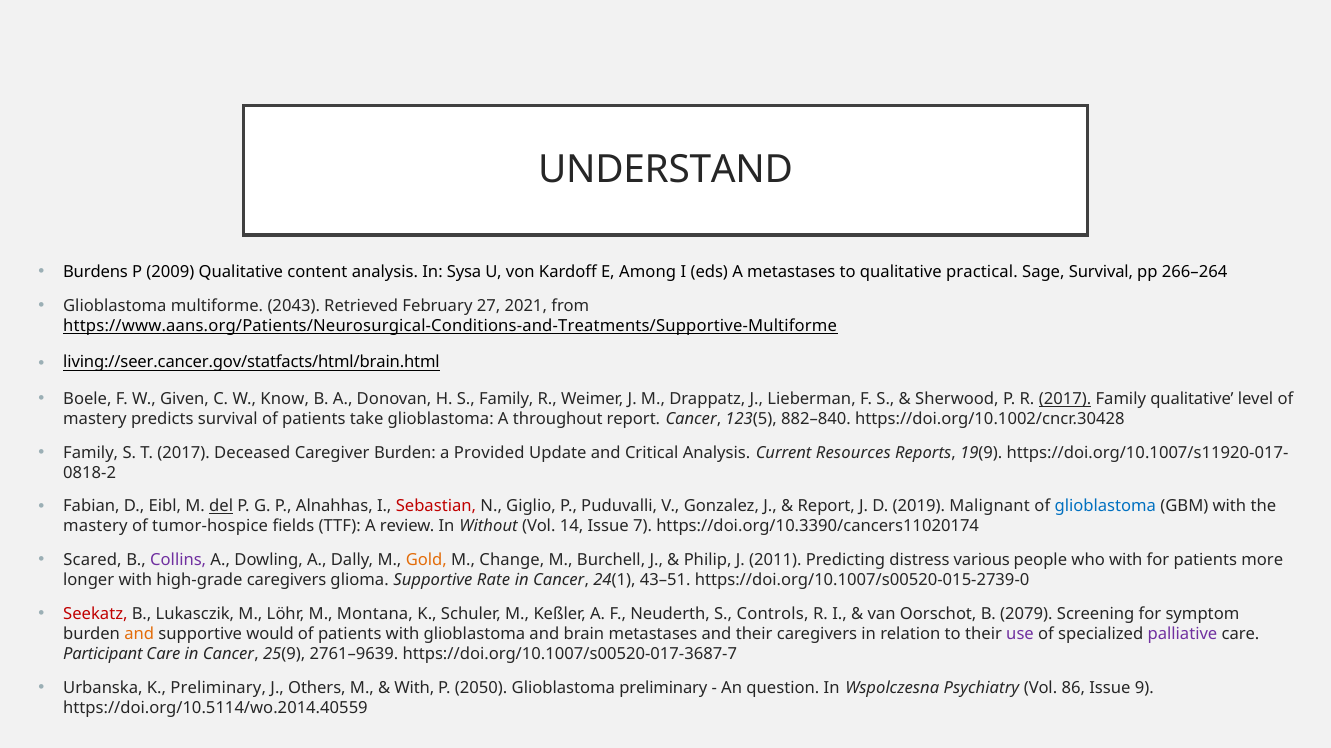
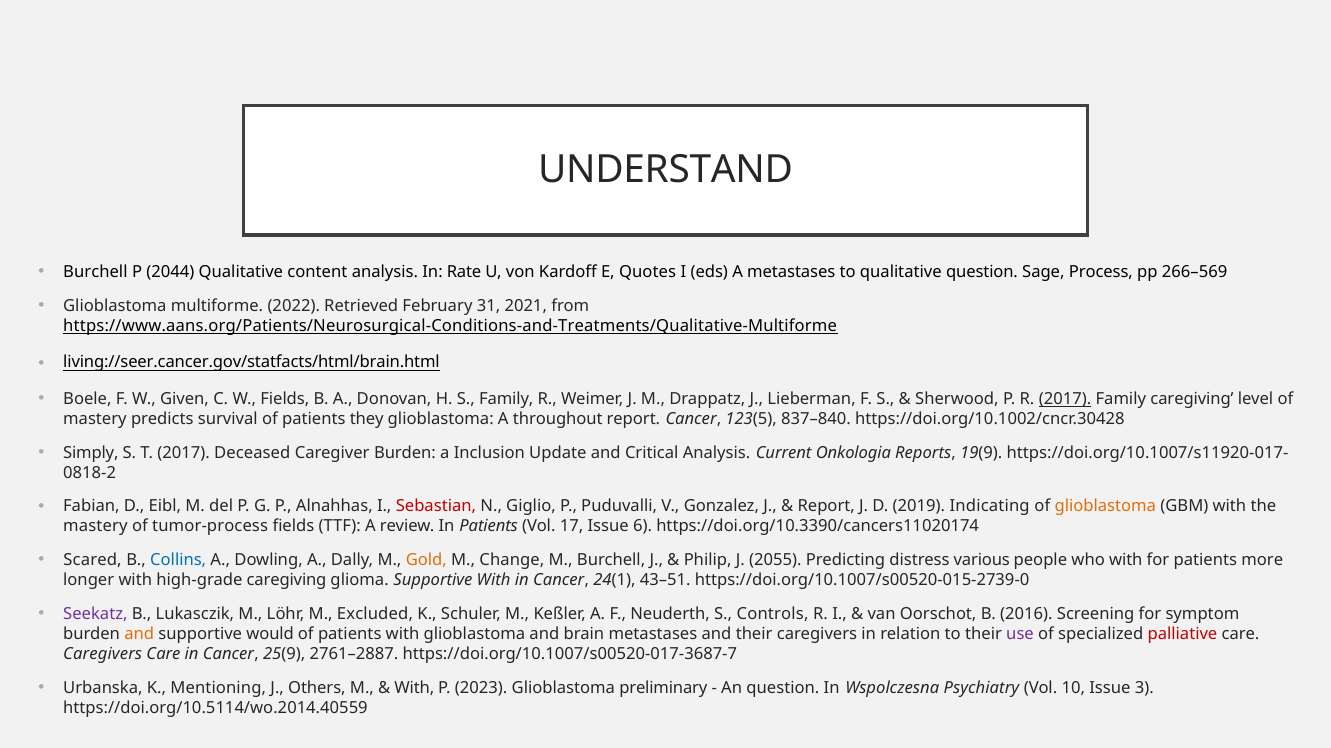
Burdens: Burdens -> Burchell (95, 272)
2009: 2009 -> 2044 (170, 272)
Sysa: Sysa -> Rate (464, 272)
Among: Among -> Quotes (648, 272)
qualitative practical: practical -> question (982, 272)
Sage Survival: Survival -> Process (1101, 272)
266–264: 266–264 -> 266–569 (1195, 272)
2043: 2043 -> 2022 (294, 306)
27: 27 -> 31 (489, 306)
https://www.aans.org/Patients/Neurosurgical-Conditions-and-Treatments/Supportive-Multiforme: https://www.aans.org/Patients/Neurosurgical-Conditions-and-Treatments/Supportive-Multiforme -> https://www.aans.org/Patients/Neurosurgical-Conditions-and-Treatments/Qualitative-Multiforme (450, 326)
W Know: Know -> Fields (285, 399)
Family qualitative: qualitative -> caregiving (1192, 399)
take: take -> they (367, 419)
882–840: 882–840 -> 837–840 (816, 419)
Family: Family -> Simply (91, 453)
Provided: Provided -> Inclusion (489, 453)
Resources: Resources -> Onkologia (853, 453)
del underline: present -> none (221, 507)
Malignant: Malignant -> Indicating (990, 507)
glioblastoma colour: blue -> orange (1105, 507)
tumor-hospice: tumor-hospice -> tumor-process (210, 527)
In Without: Without -> Patients (489, 527)
14: 14 -> 17 (572, 527)
7: 7 -> 6 (643, 527)
Collins colour: purple -> blue (178, 561)
2011: 2011 -> 2055 (775, 561)
high-grade caregivers: caregivers -> caregiving (287, 581)
Supportive Rate: Rate -> With (494, 581)
Seekatz colour: red -> purple (95, 614)
Montana: Montana -> Excluded (375, 614)
2079: 2079 -> 2016 (1026, 614)
palliative colour: purple -> red (1182, 634)
Participant: Participant -> Caregivers (103, 654)
2761–9639: 2761–9639 -> 2761–2887 (354, 654)
K Preliminary: Preliminary -> Mentioning (218, 688)
2050: 2050 -> 2023 (481, 688)
86: 86 -> 10 (1073, 688)
9: 9 -> 3 (1144, 688)
